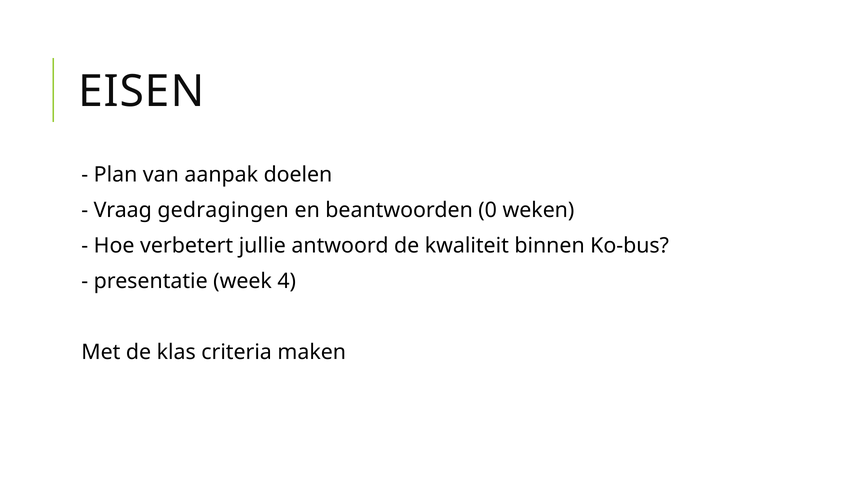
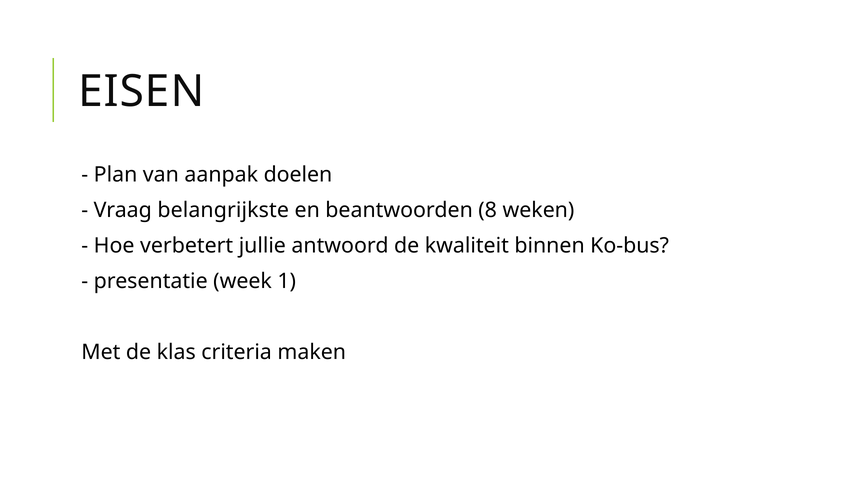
gedragingen: gedragingen -> belangrijkste (223, 210)
0: 0 -> 8 (488, 210)
4: 4 -> 1 (287, 281)
